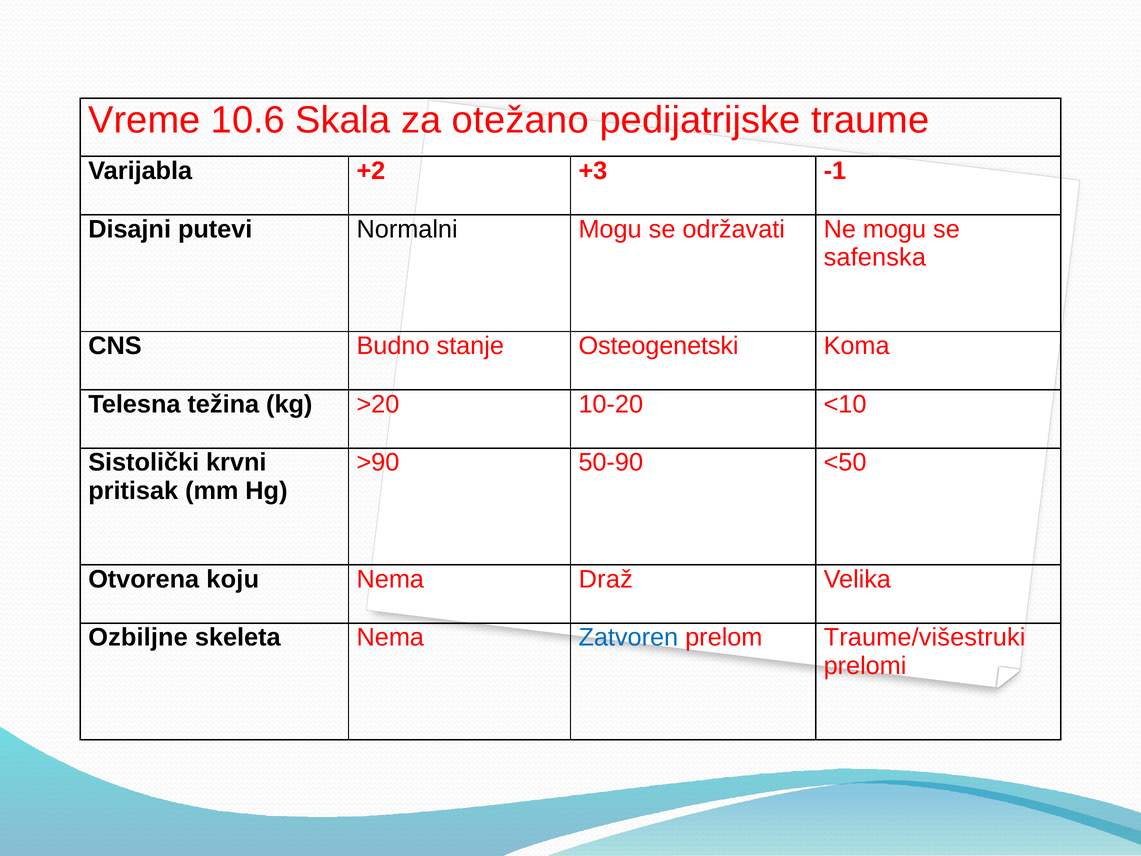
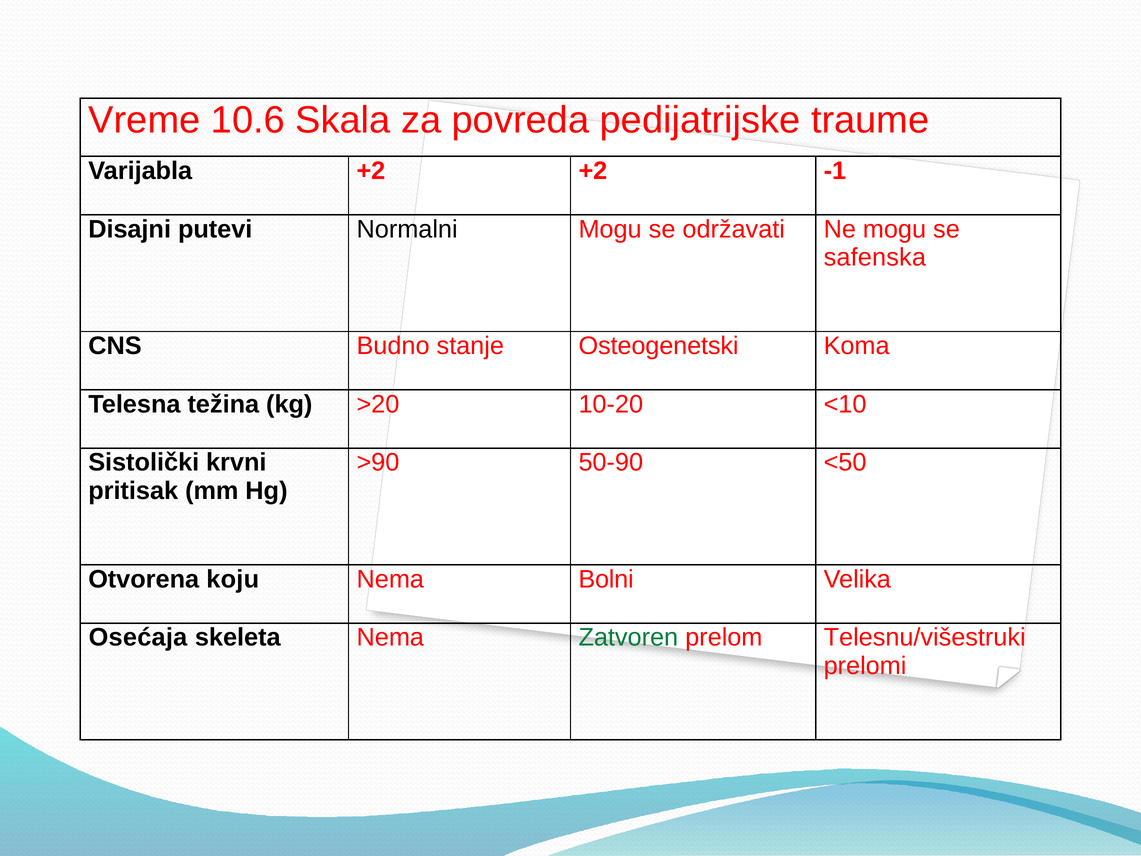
otežano: otežano -> povreda (521, 120)
+2 +3: +3 -> +2 (593, 171)
Draž: Draž -> Bolni (606, 579)
Ozbiljne: Ozbiljne -> Osećaja (138, 637)
Zatvoren colour: blue -> green (628, 637)
Traume/višestruki: Traume/višestruki -> Telesnu/višestruki (925, 637)
